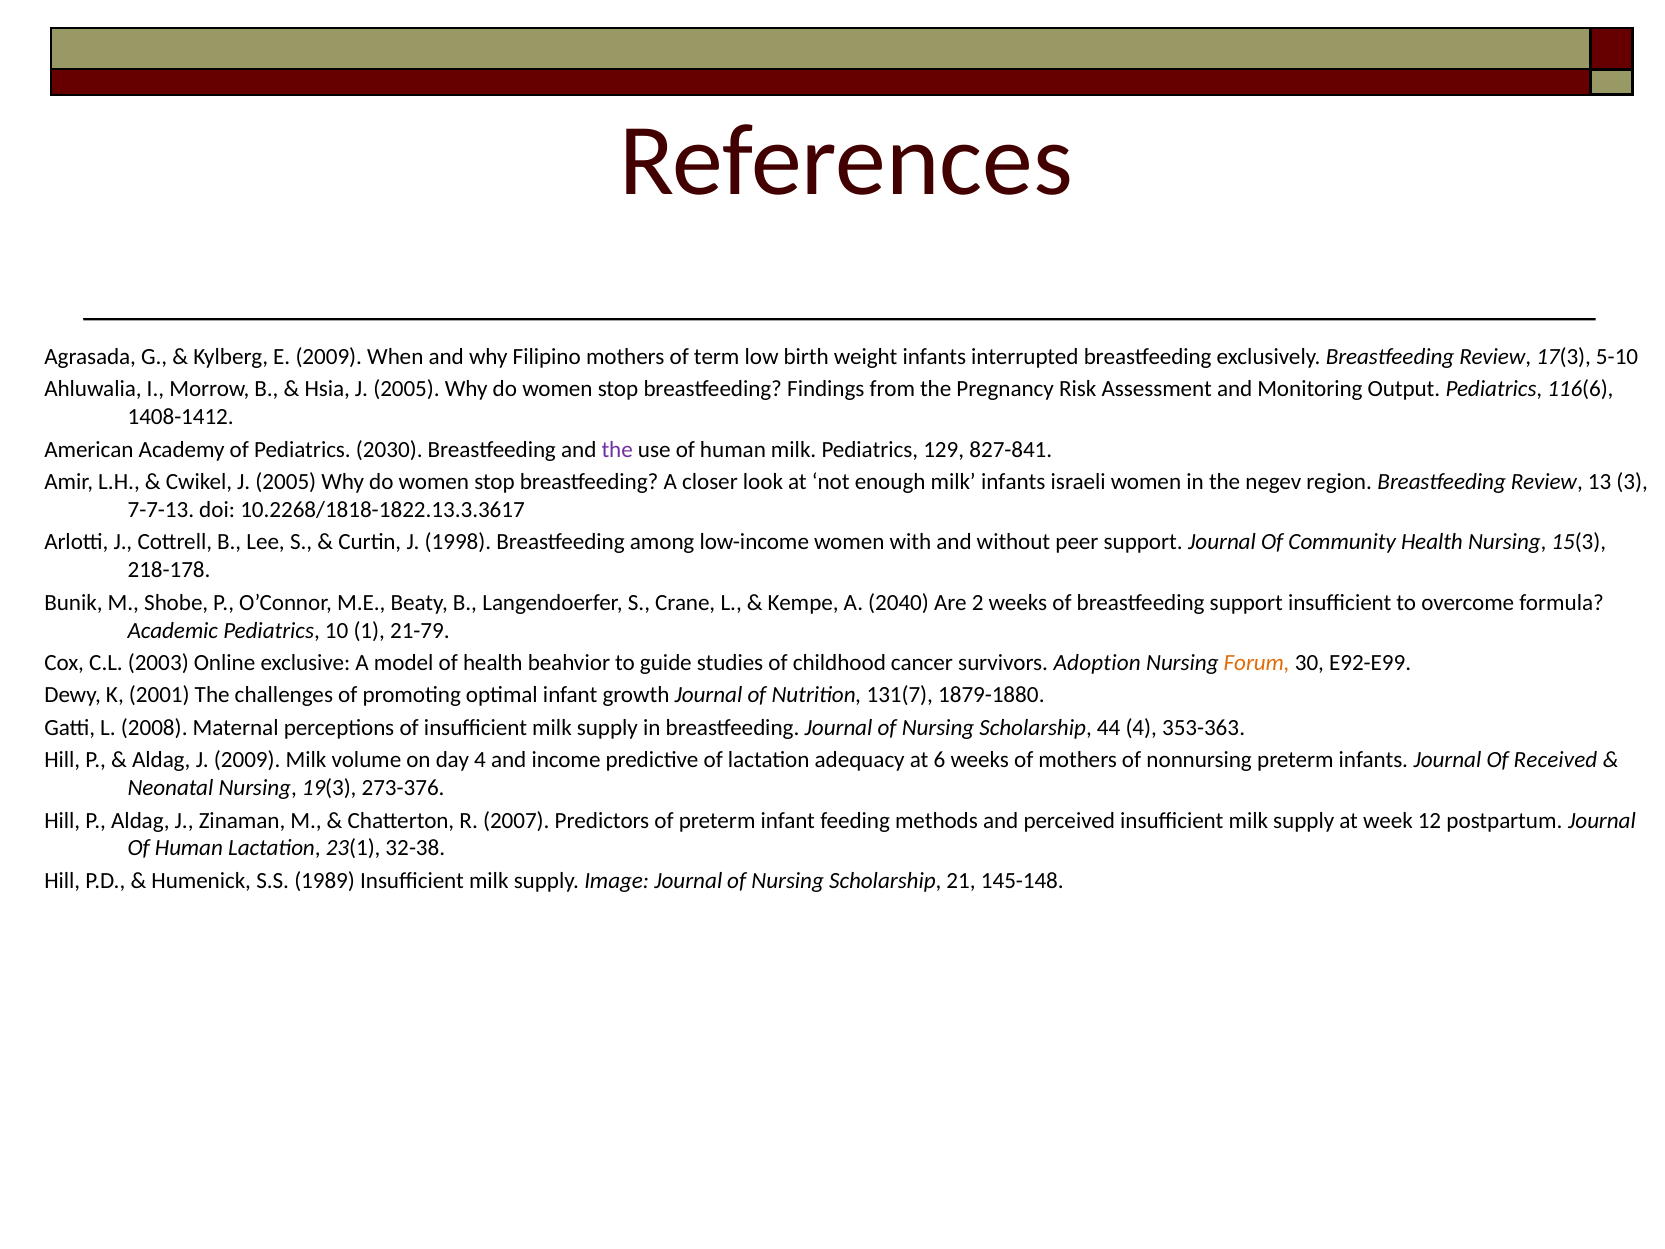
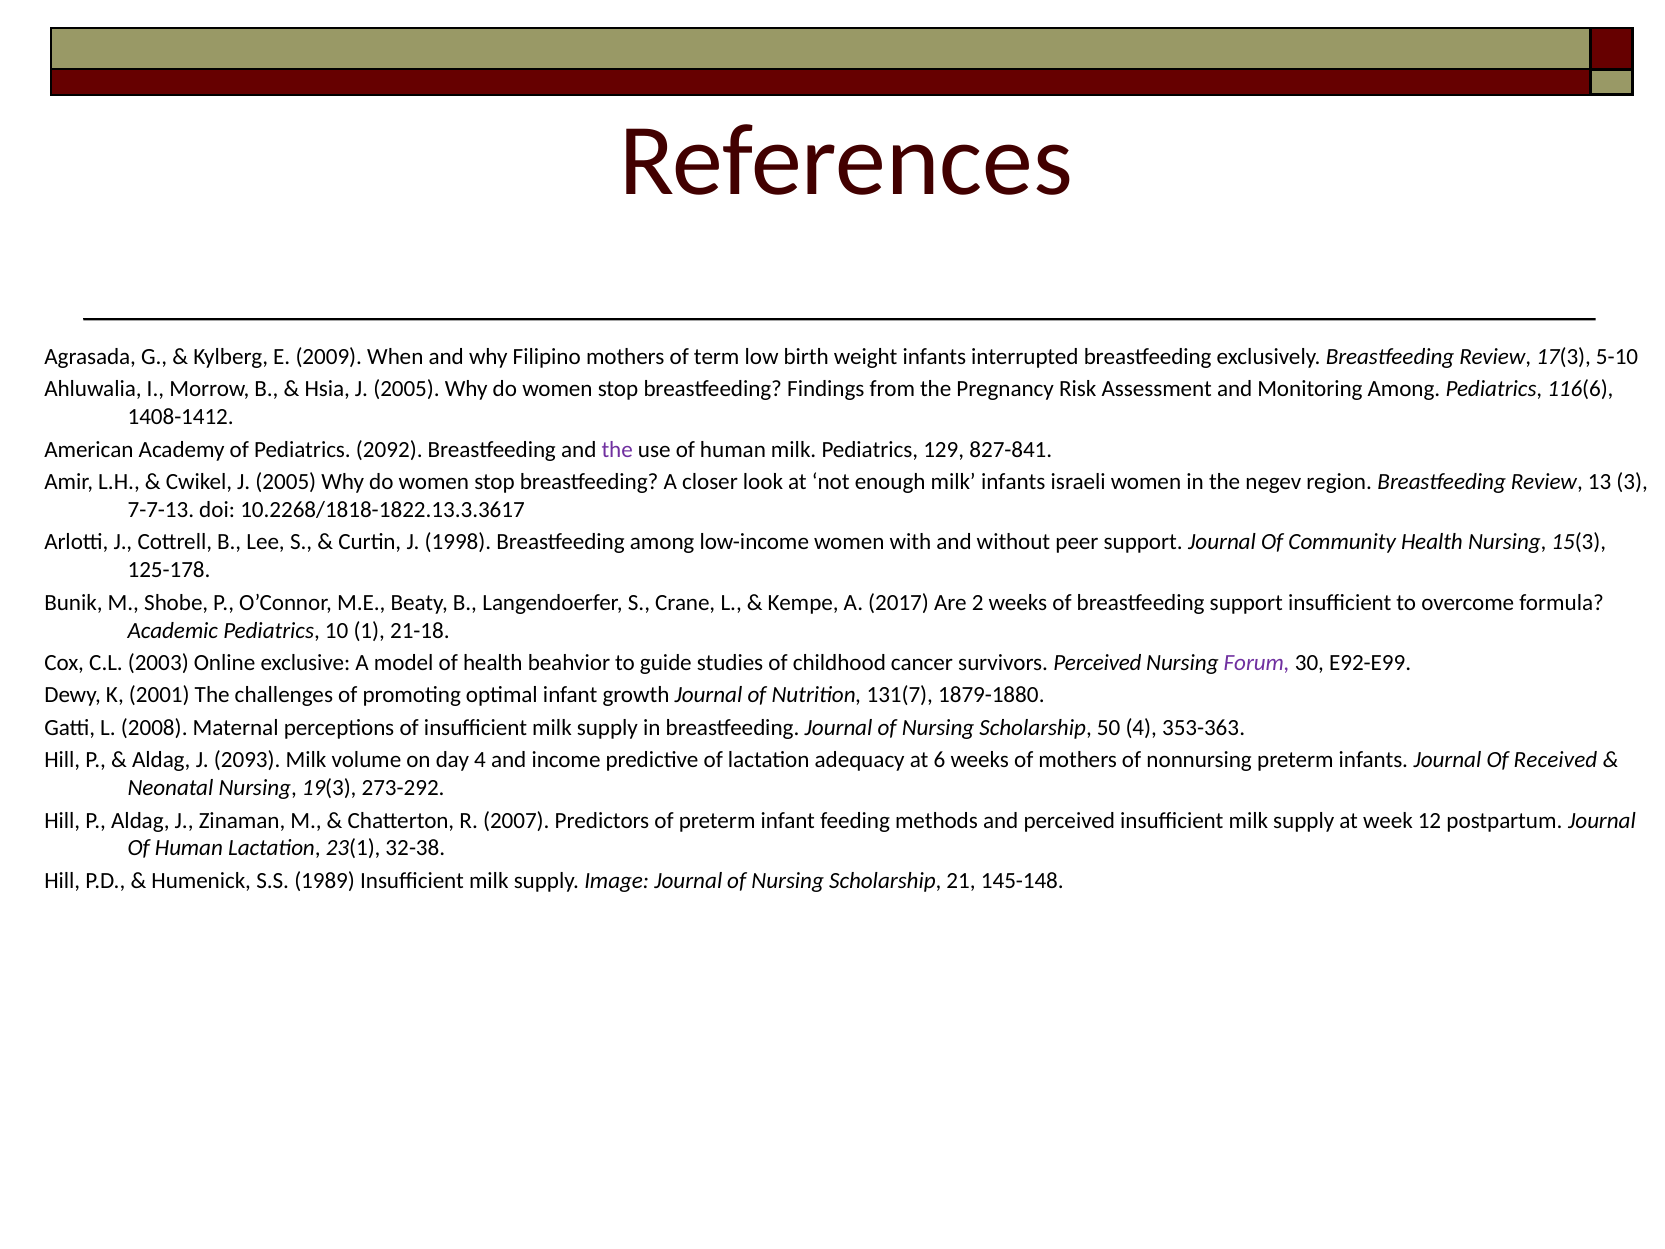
Monitoring Output: Output -> Among (1404, 389)
2030: 2030 -> 2092 (389, 450)
218-178: 218-178 -> 125-178 (169, 570)
2040: 2040 -> 2017 (899, 602)
21-79: 21-79 -> 21-18 (420, 630)
survivors Adoption: Adoption -> Perceived (1097, 663)
Forum colour: orange -> purple (1257, 663)
44: 44 -> 50 (1109, 728)
J 2009: 2009 -> 2093 (247, 760)
273-376: 273-376 -> 273-292 (403, 788)
